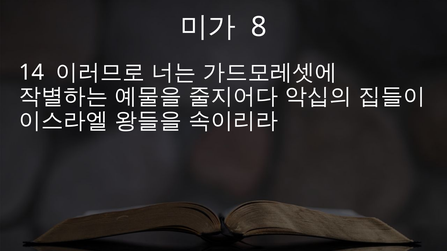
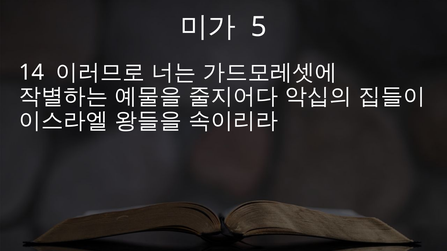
8: 8 -> 5 (259, 27)
